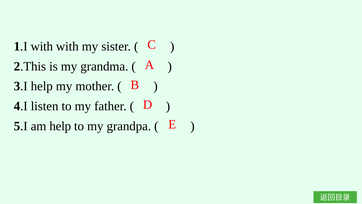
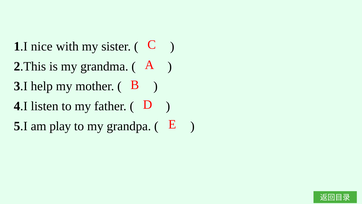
1.I with: with -> nice (42, 46)
am help: help -> play (60, 126)
